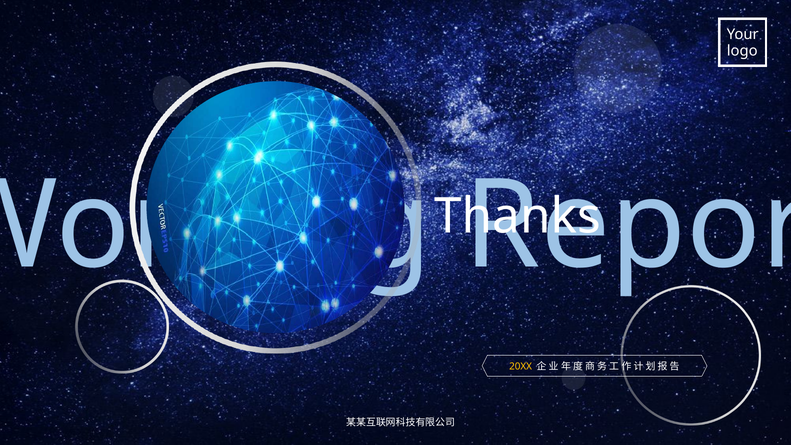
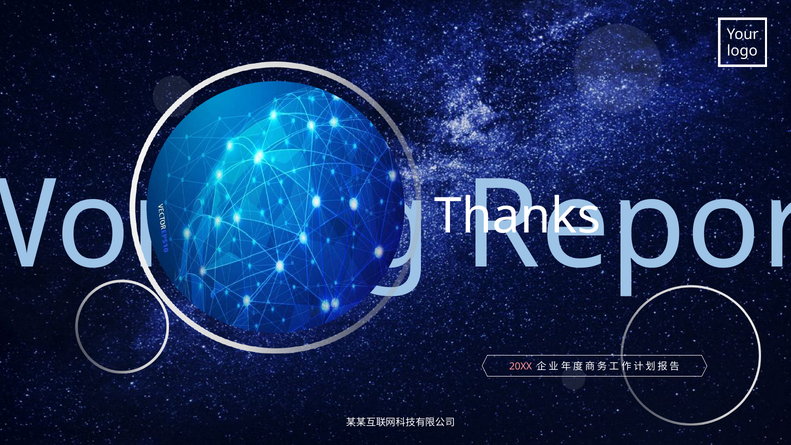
20XX colour: yellow -> pink (521, 366)
